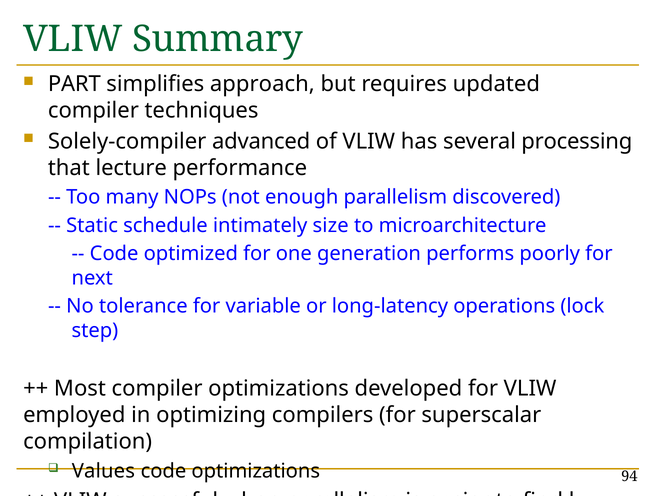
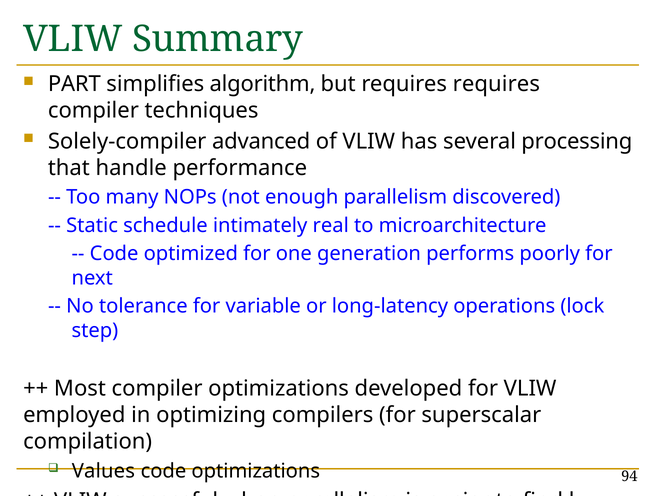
approach: approach -> algorithm (262, 84)
requires updated: updated -> requires (496, 84)
lecture: lecture -> handle (131, 168)
size: size -> real (331, 225)
